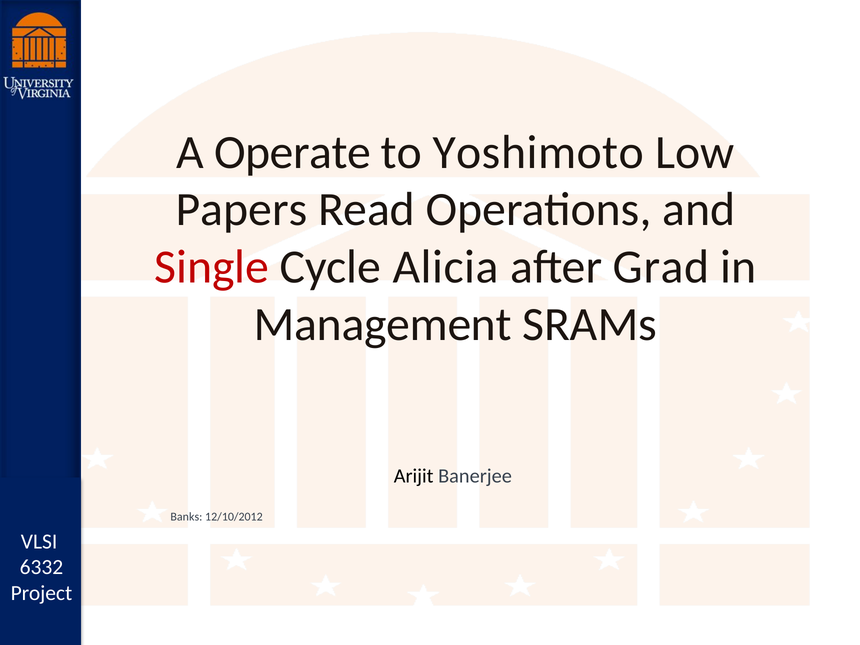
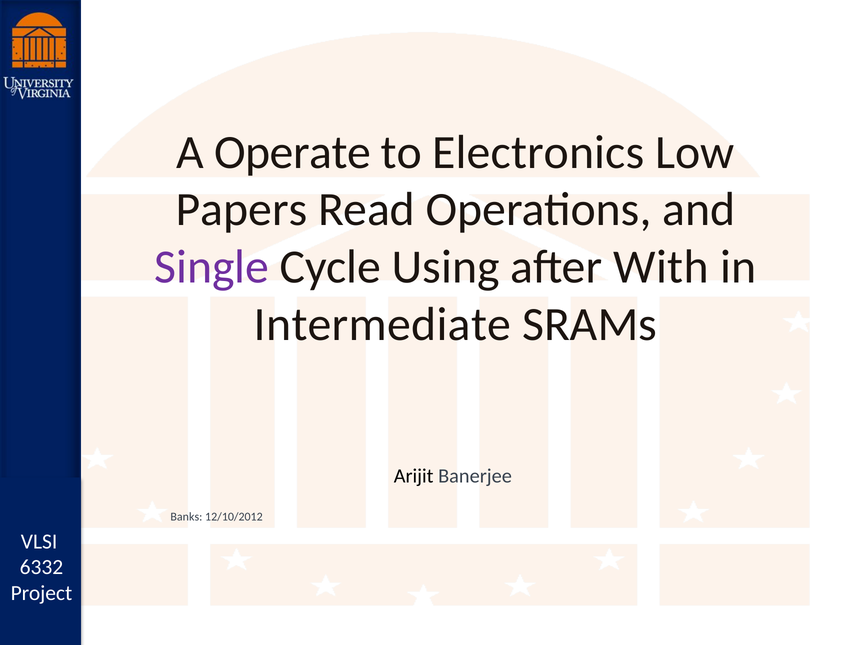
Yoshimoto: Yoshimoto -> Electronics (538, 152)
Single colour: red -> purple (212, 267)
Alicia: Alicia -> Using (446, 267)
Grad: Grad -> With (661, 267)
Management: Management -> Intermediate (382, 324)
